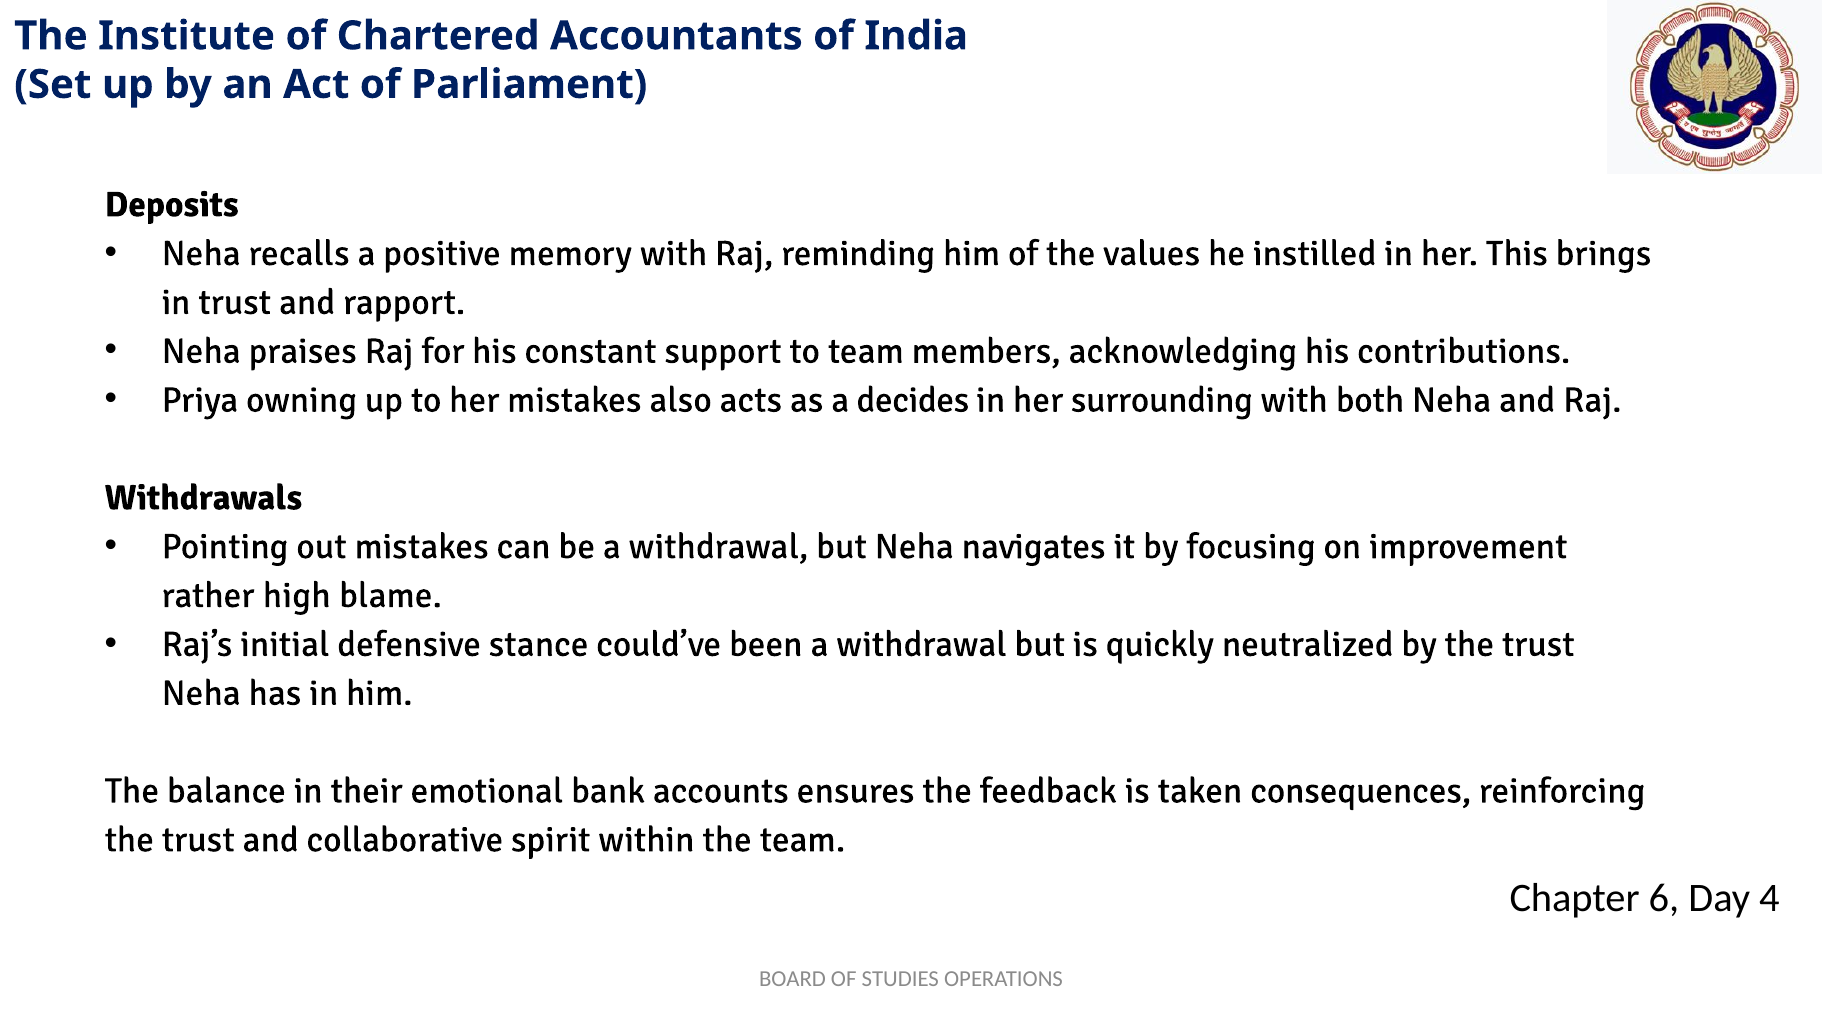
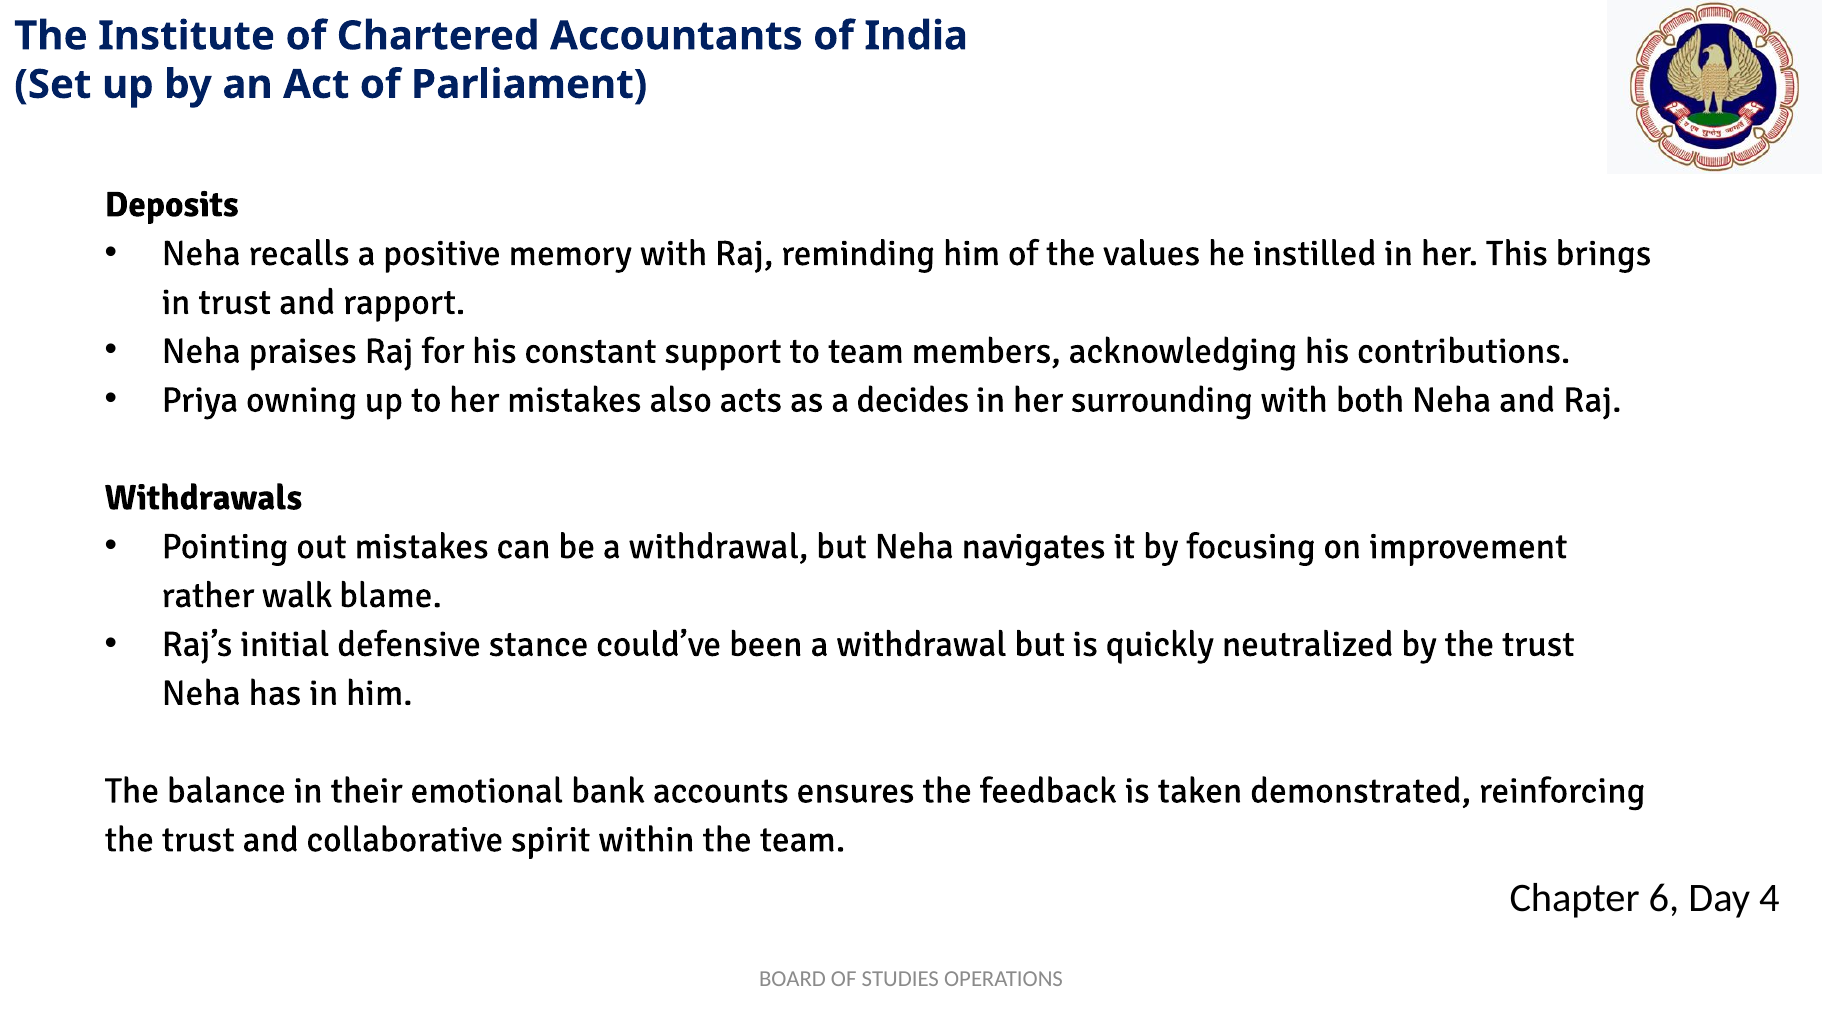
high: high -> walk (297, 595)
consequences: consequences -> demonstrated (1361, 791)
